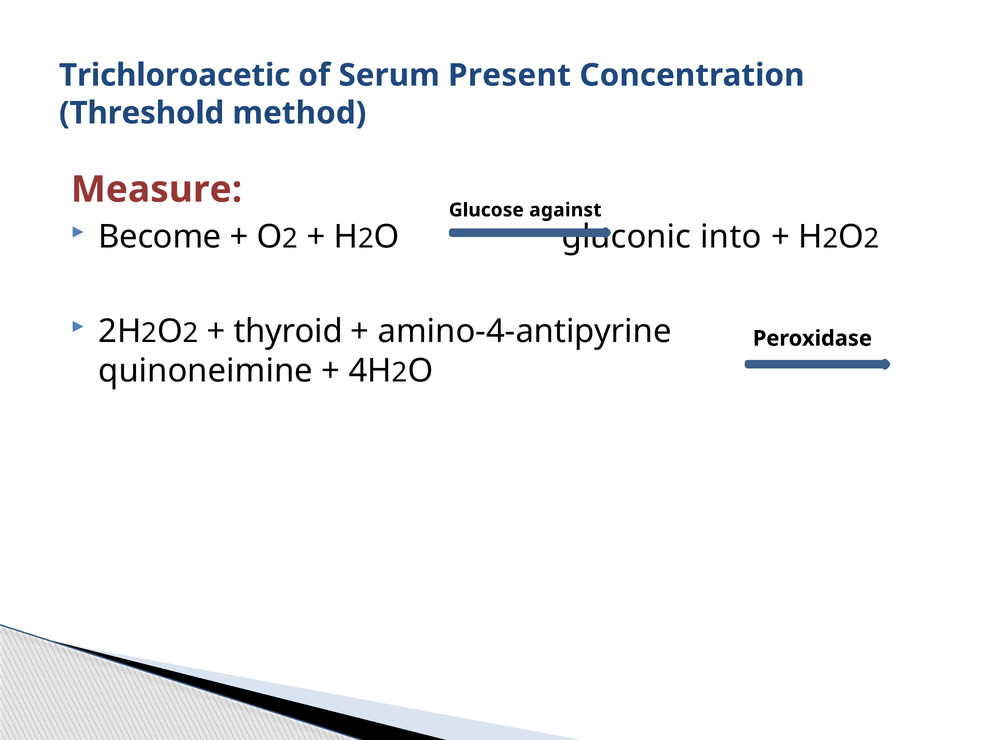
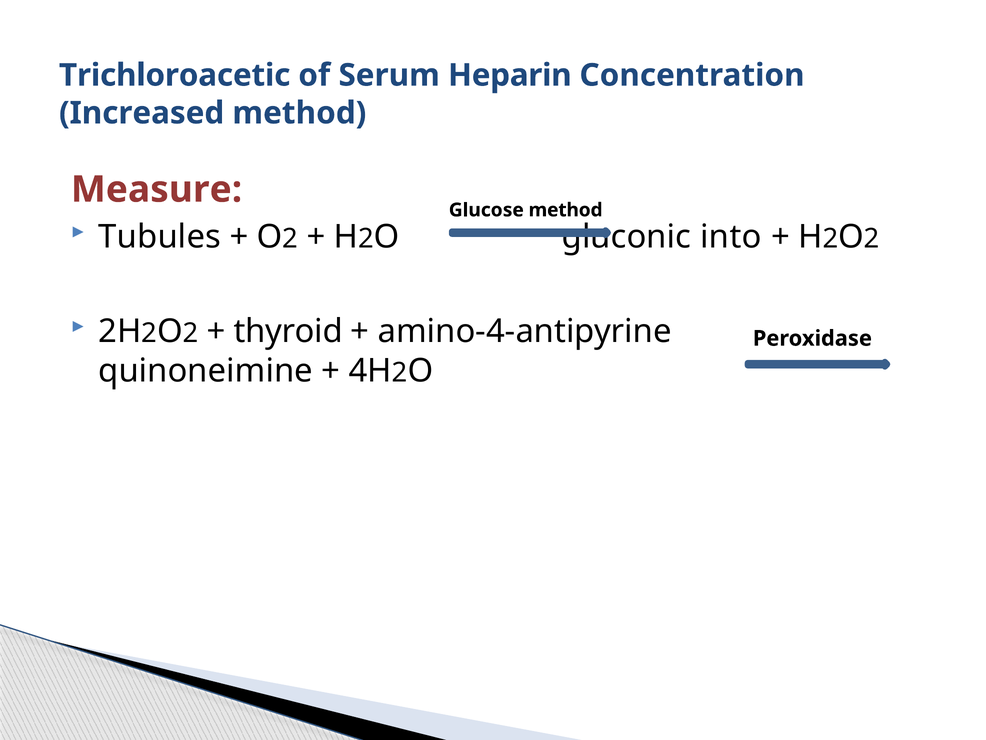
Present: Present -> Heparin (510, 75)
Threshold: Threshold -> Increased (142, 113)
Glucose against: against -> method (566, 210)
Become: Become -> Tubules (160, 237)
